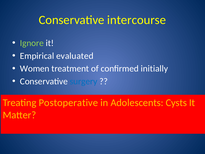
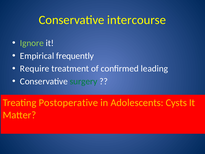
evaluated: evaluated -> frequently (75, 56)
Women: Women -> Require (35, 69)
initially: initially -> leading (154, 69)
surgery colour: blue -> green (84, 81)
